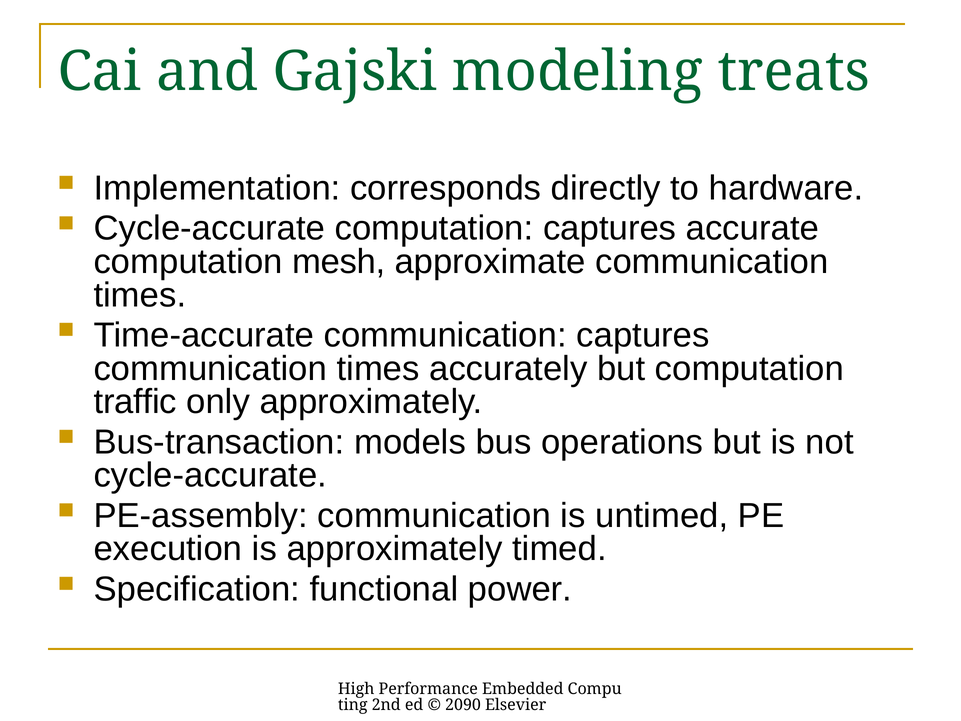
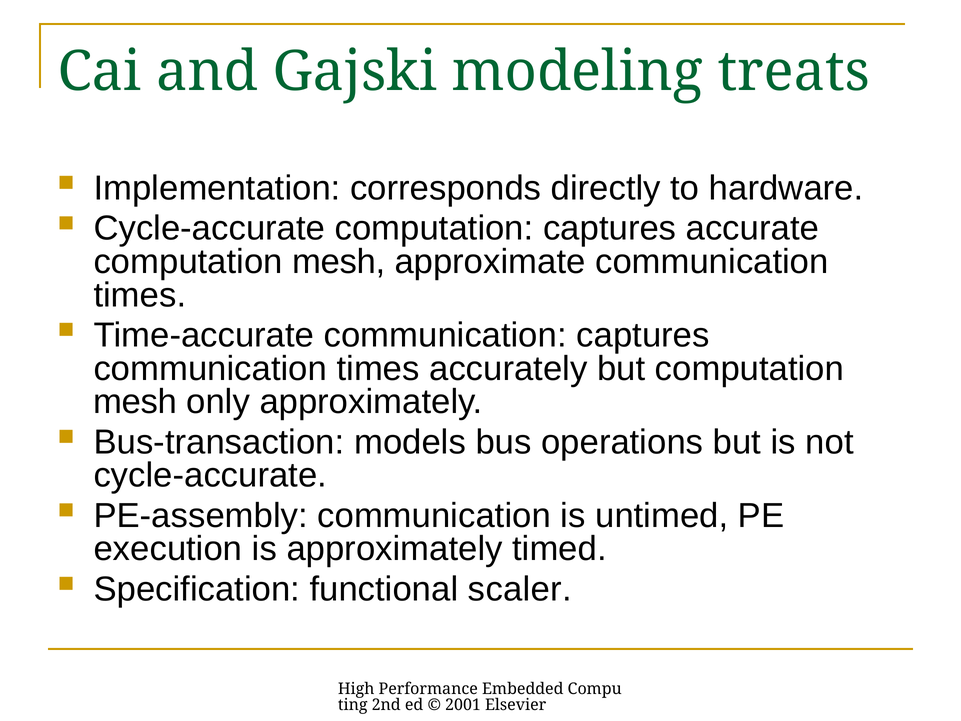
traffic: traffic -> mesh (135, 402)
power: power -> scaler (520, 589)
2090: 2090 -> 2001 (463, 705)
